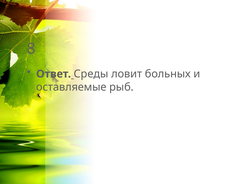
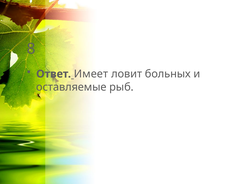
Среды: Среды -> Имеет (91, 74)
